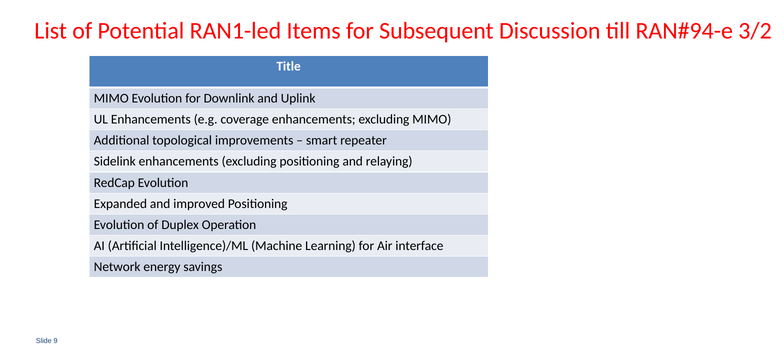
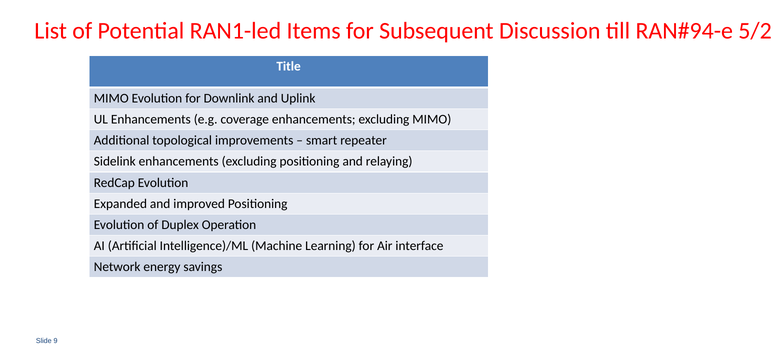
3/2: 3/2 -> 5/2 (755, 31)
